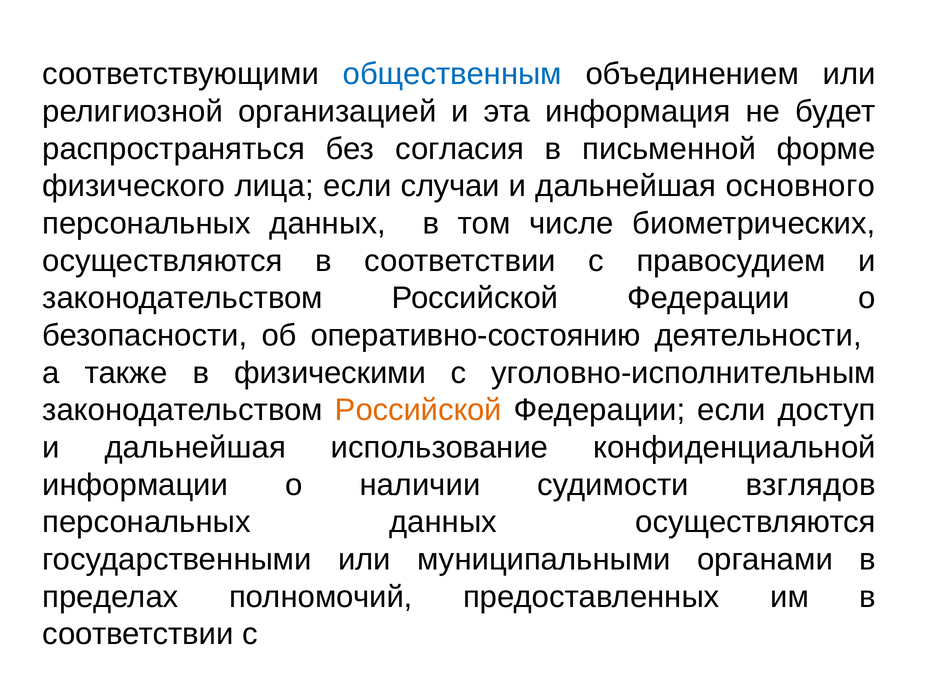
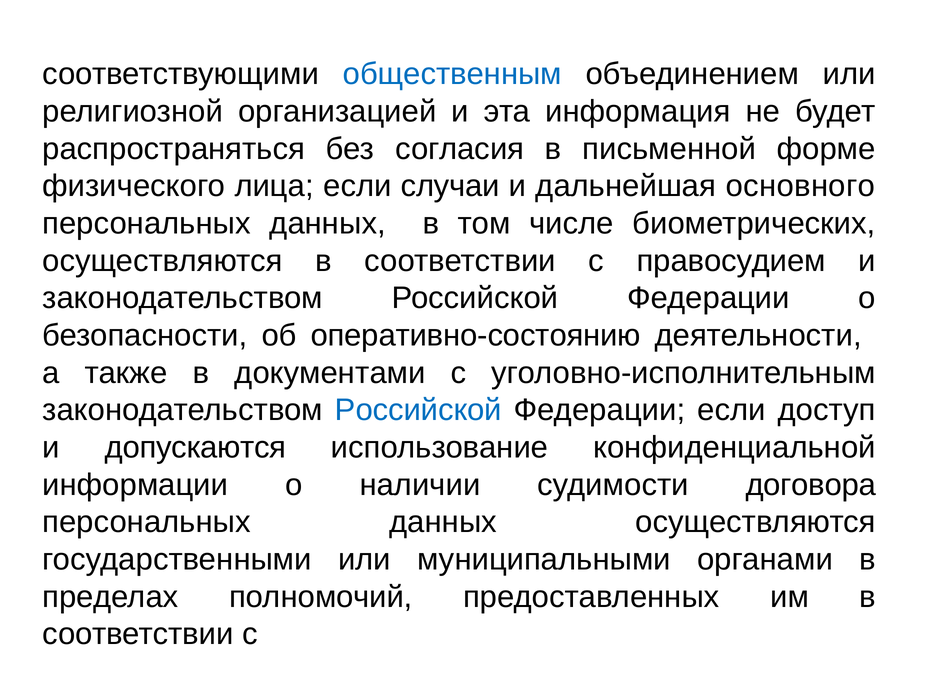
физическими: физическими -> документами (330, 373)
Российской colour: orange -> blue (418, 410)
дальнейшая: дальнейшая -> допускаются (195, 447)
взглядов: взглядов -> договора (811, 485)
